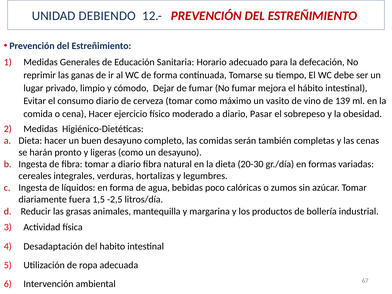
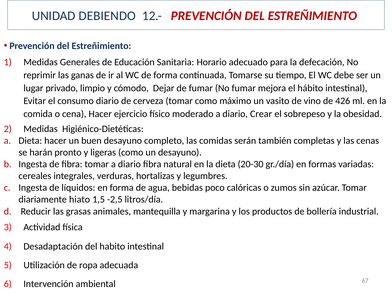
139: 139 -> 426 (343, 101)
Pasar: Pasar -> Crear (261, 114)
fuera: fuera -> hiato (80, 200)
